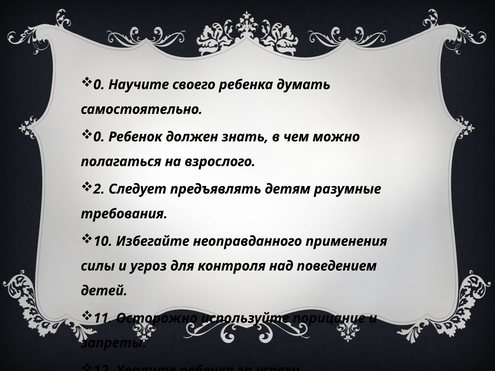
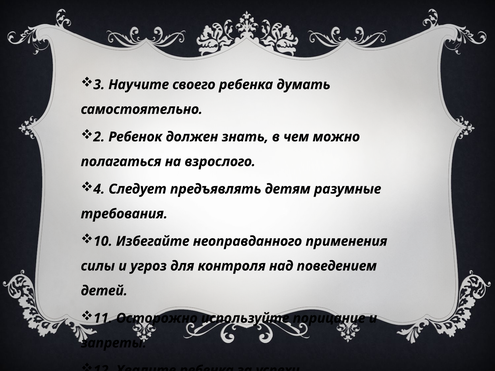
0: 0 -> 3 (99, 85)
0: 0 -> 2 (99, 137)
2: 2 -> 4 (99, 189)
